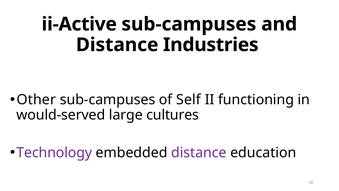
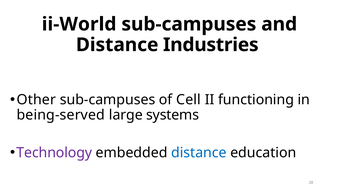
ii-Active: ii-Active -> ii-World (79, 24)
Self: Self -> Cell (189, 100)
would-served: would-served -> being-served (61, 115)
cultures: cultures -> systems (173, 115)
distance colour: purple -> blue (199, 152)
